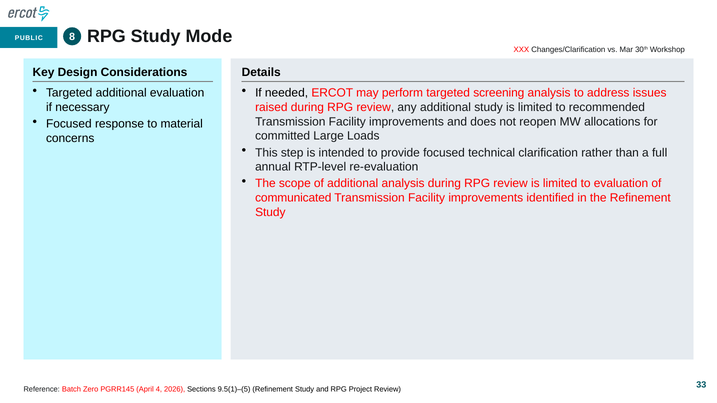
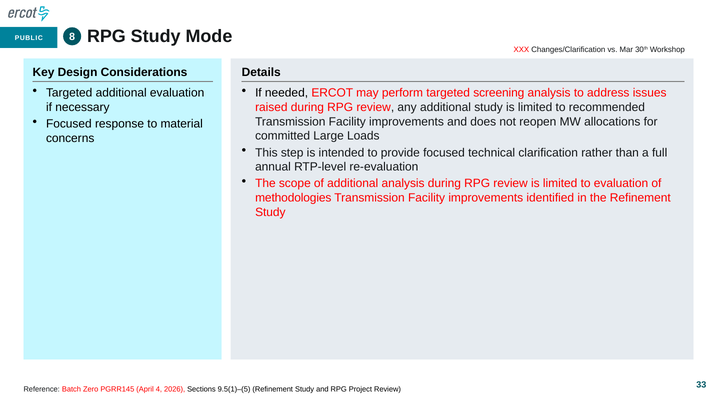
communicated: communicated -> methodologies (293, 198)
